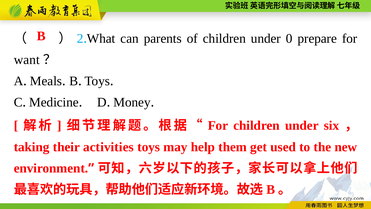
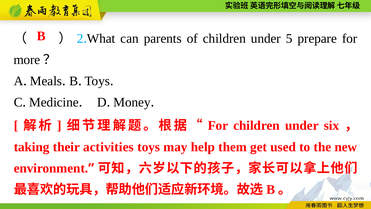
0: 0 -> 5 (289, 38)
want: want -> more (27, 60)
